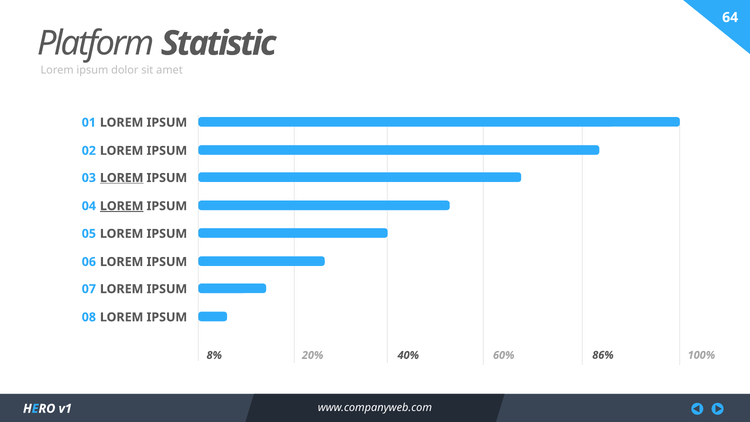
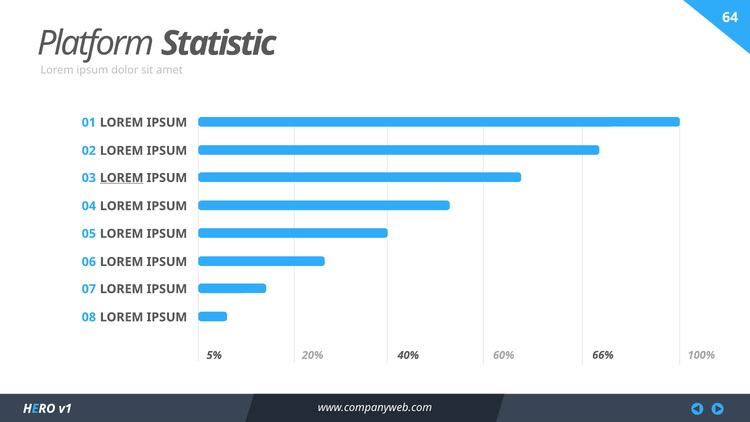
LOREM underline: present -> none (122, 206)
8%: 8% -> 5% (214, 355)
86%: 86% -> 66% (603, 355)
